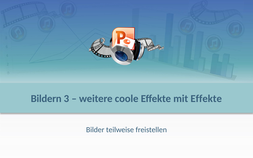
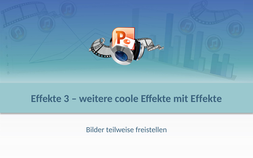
Bildern: Bildern -> Effekte (46, 99)
